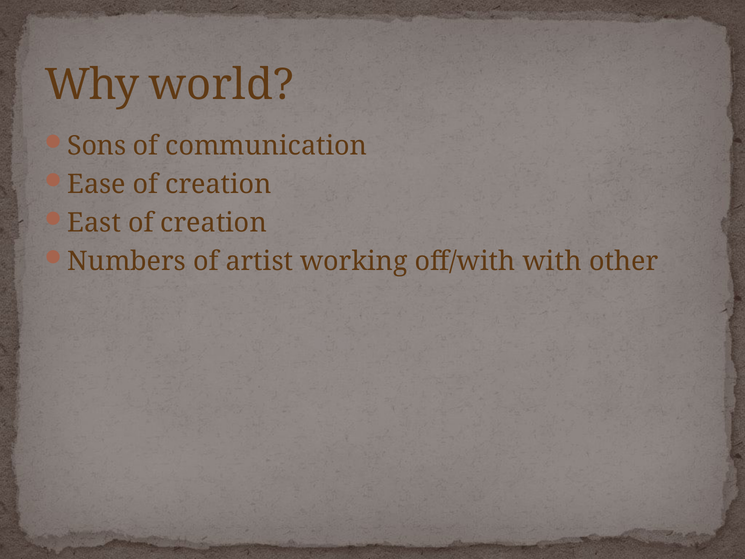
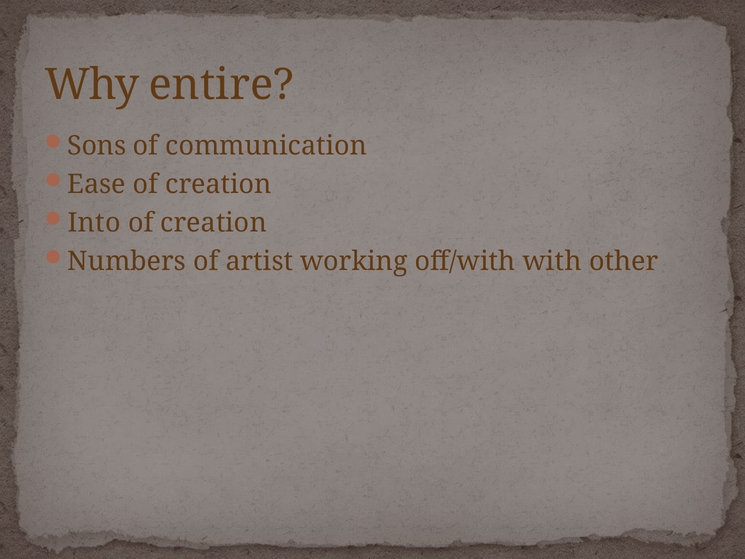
world: world -> entire (221, 85)
East: East -> Into (94, 223)
